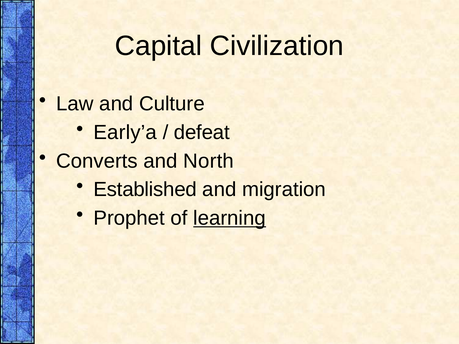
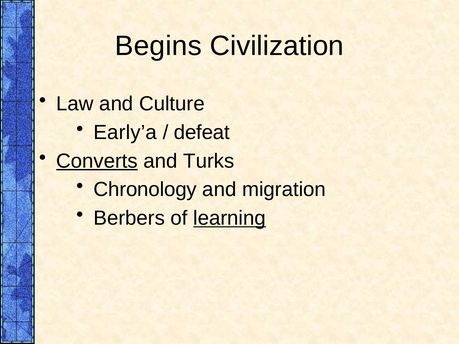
Capital: Capital -> Begins (158, 46)
Converts underline: none -> present (97, 161)
North: North -> Turks (209, 161)
Established: Established -> Chronology (145, 190)
Prophet: Prophet -> Berbers (129, 218)
